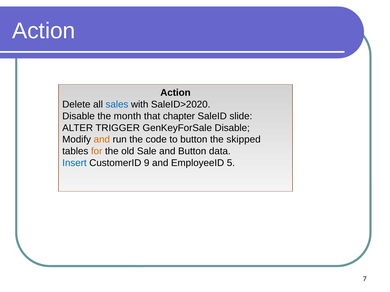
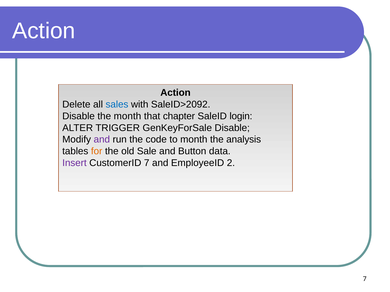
SaleID>2020: SaleID>2020 -> SaleID>2092 (181, 105)
slide: slide -> login (241, 116)
and colour: orange -> purple (102, 140)
to button: button -> month (194, 140)
skipped: skipped -> analysis (244, 140)
Insert colour: blue -> purple (74, 163)
CustomerID 9: 9 -> 7 (147, 163)
5: 5 -> 2 (231, 163)
